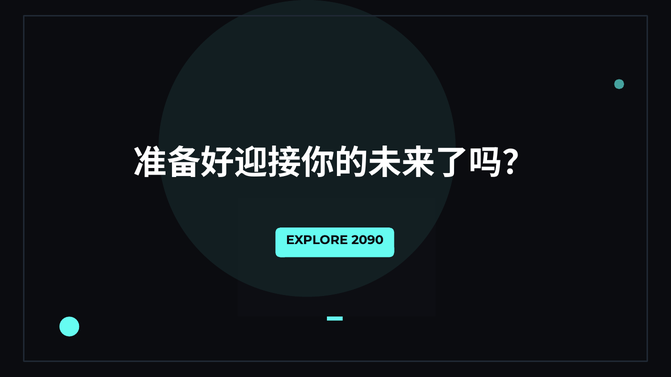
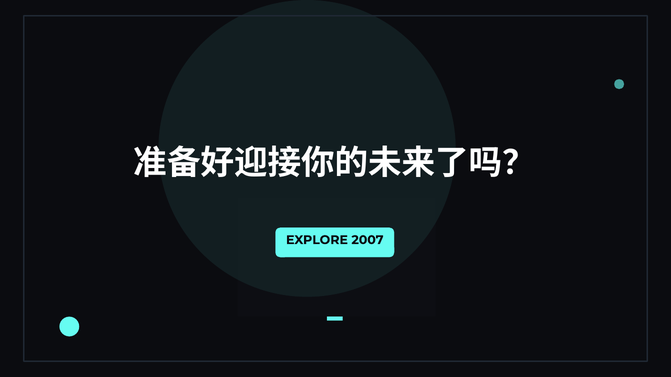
2090: 2090 -> 2007 (367, 240)
